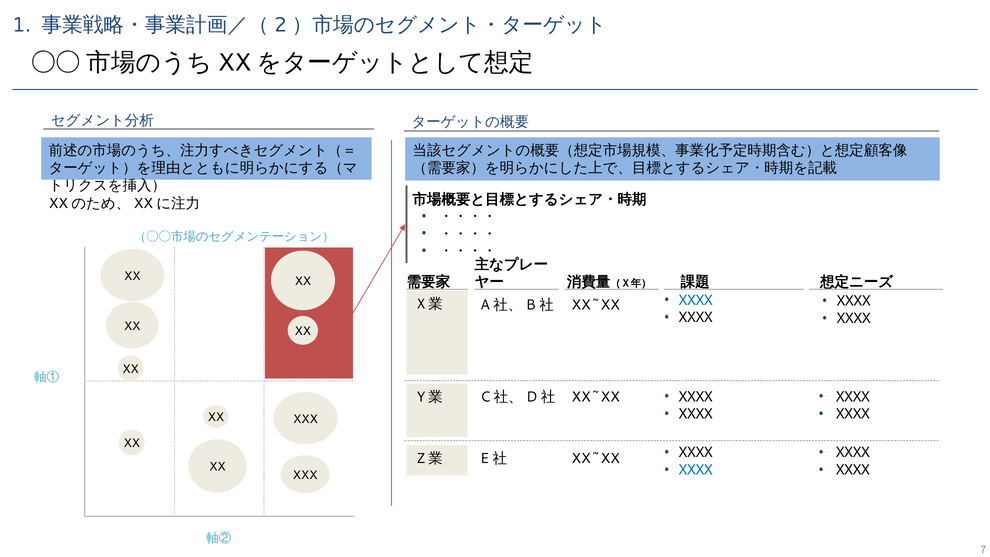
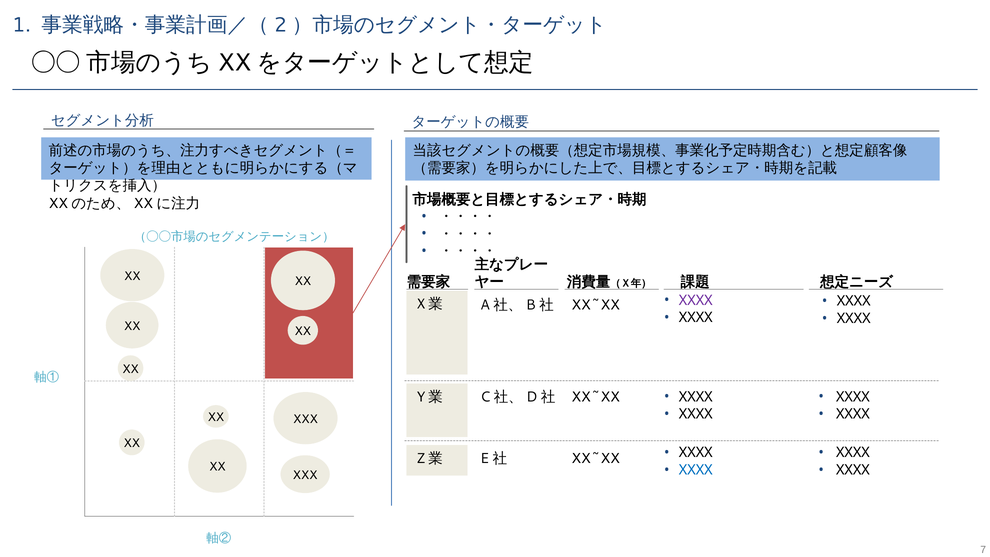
XXXX colour: blue -> purple (696, 300)
